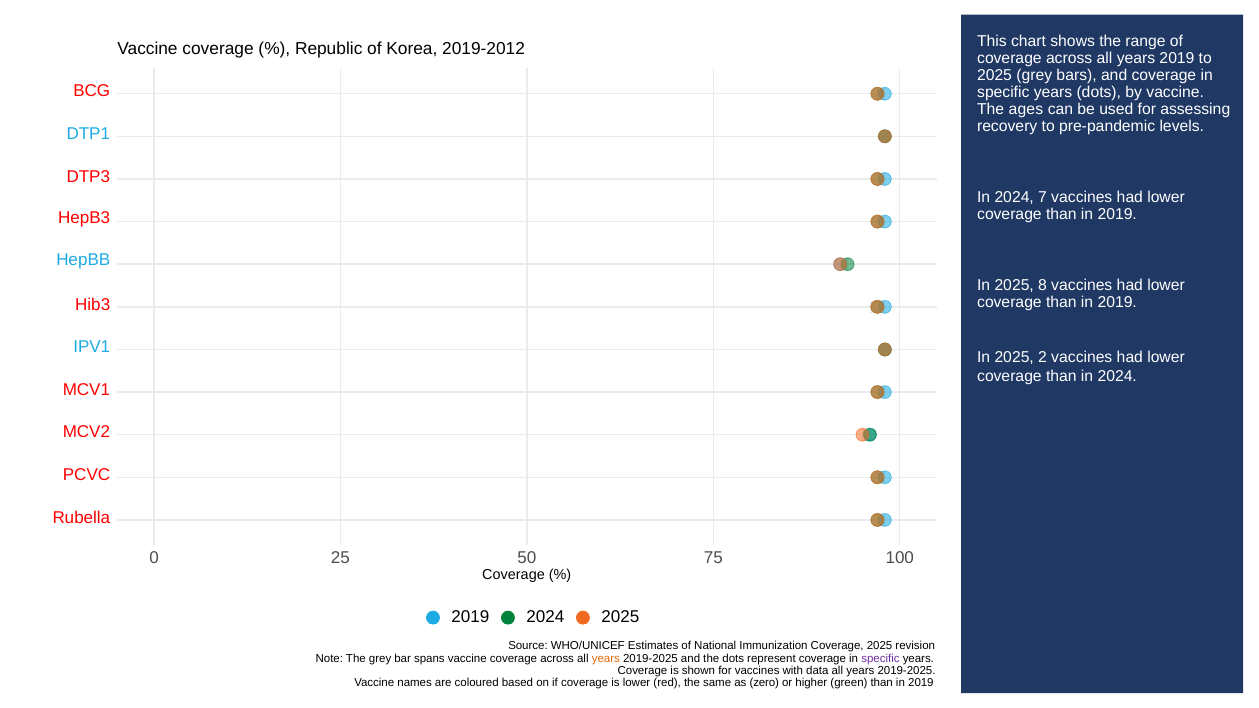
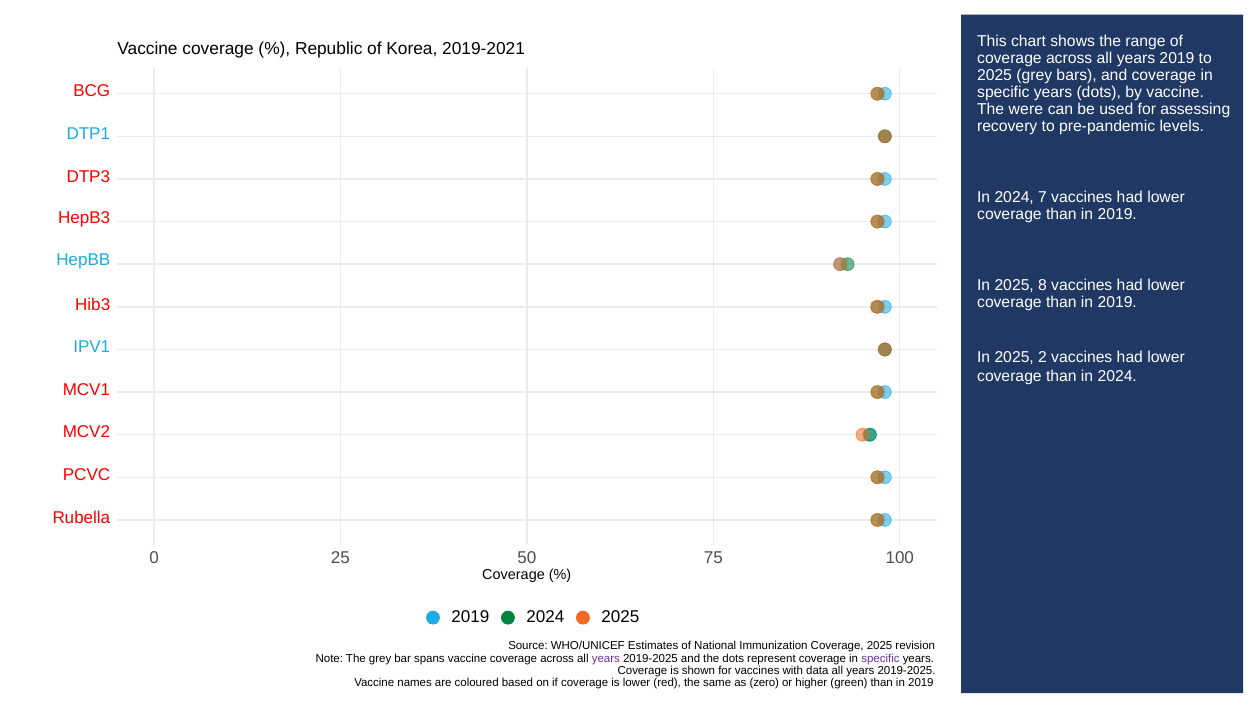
2019-2012: 2019-2012 -> 2019-2021 (484, 49)
ages: ages -> were (1026, 109)
years colour: orange -> purple (606, 658)
